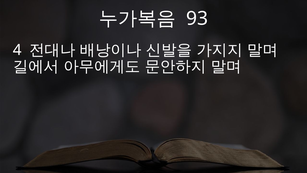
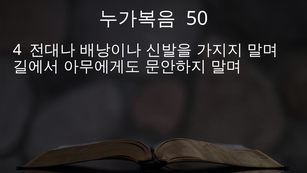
93: 93 -> 50 (197, 18)
